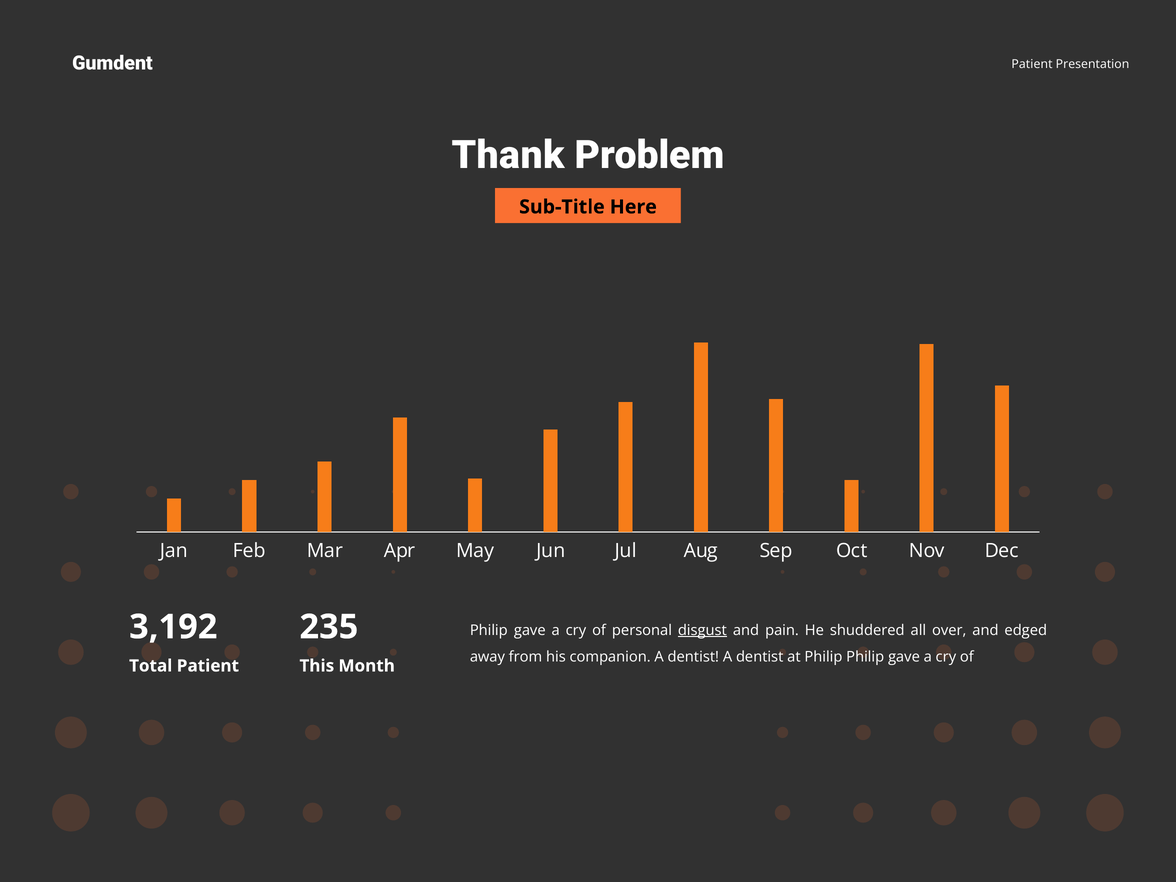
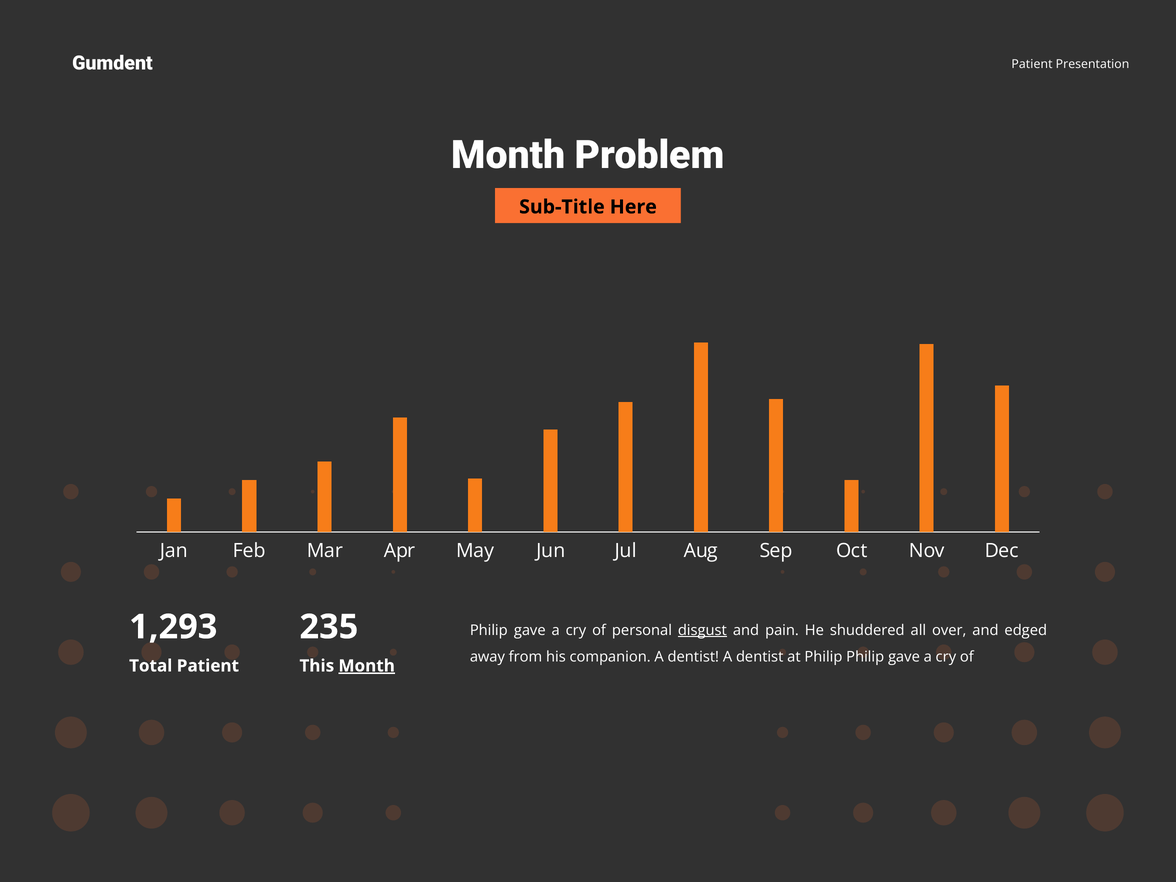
Thank: Thank -> Month (508, 155)
3,192: 3,192 -> 1,293 (173, 627)
Month underline: none -> present (367, 666)
